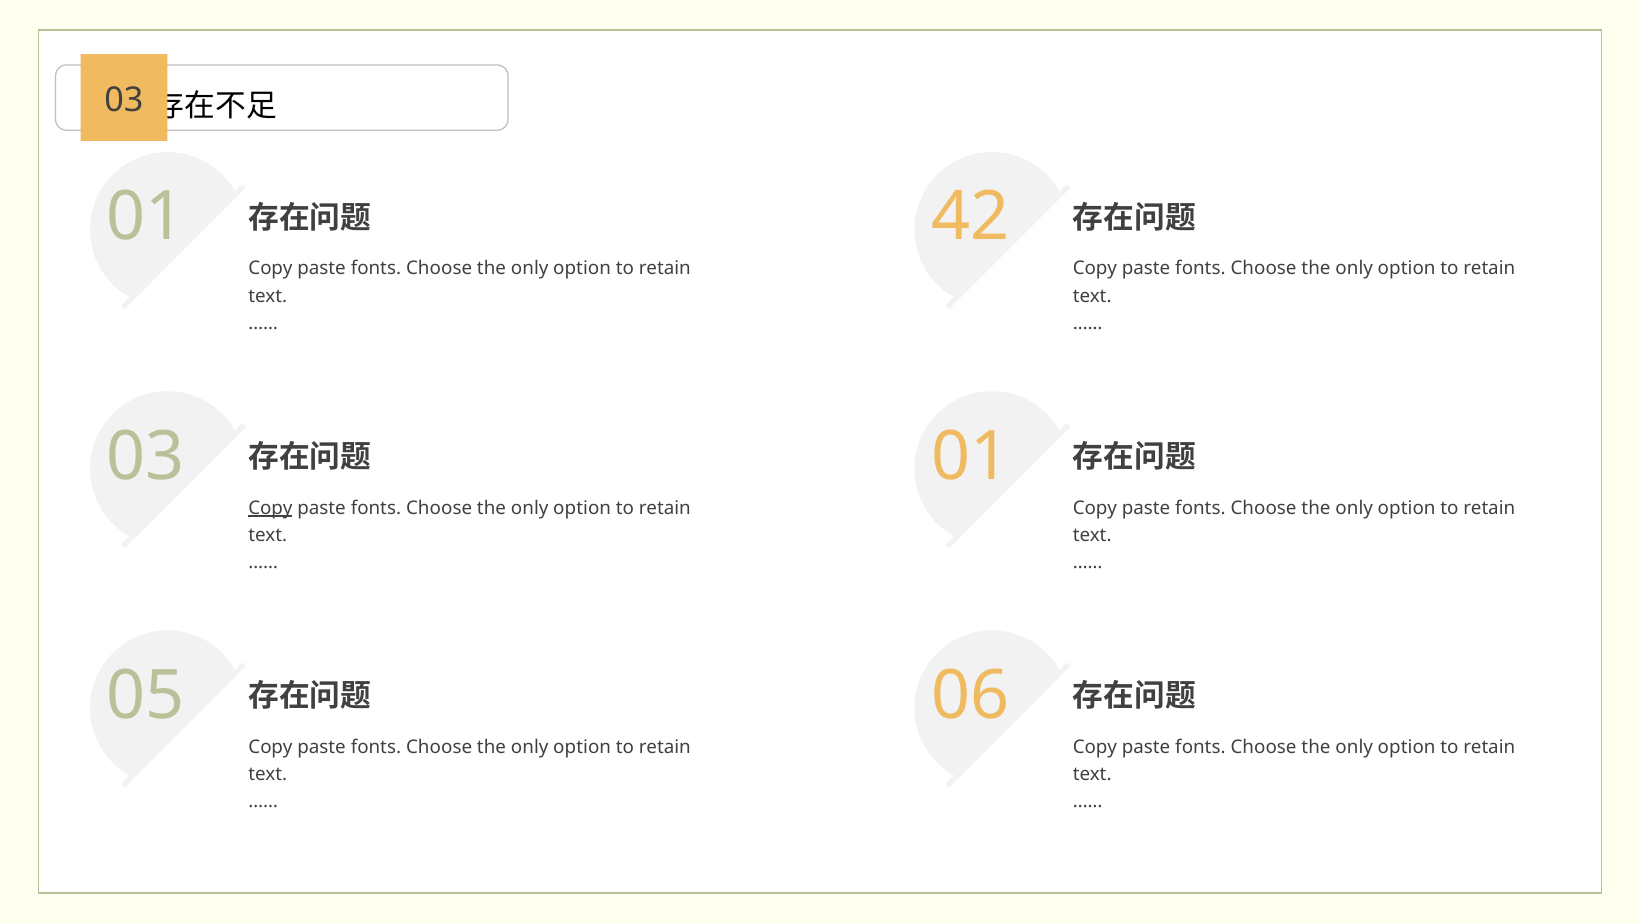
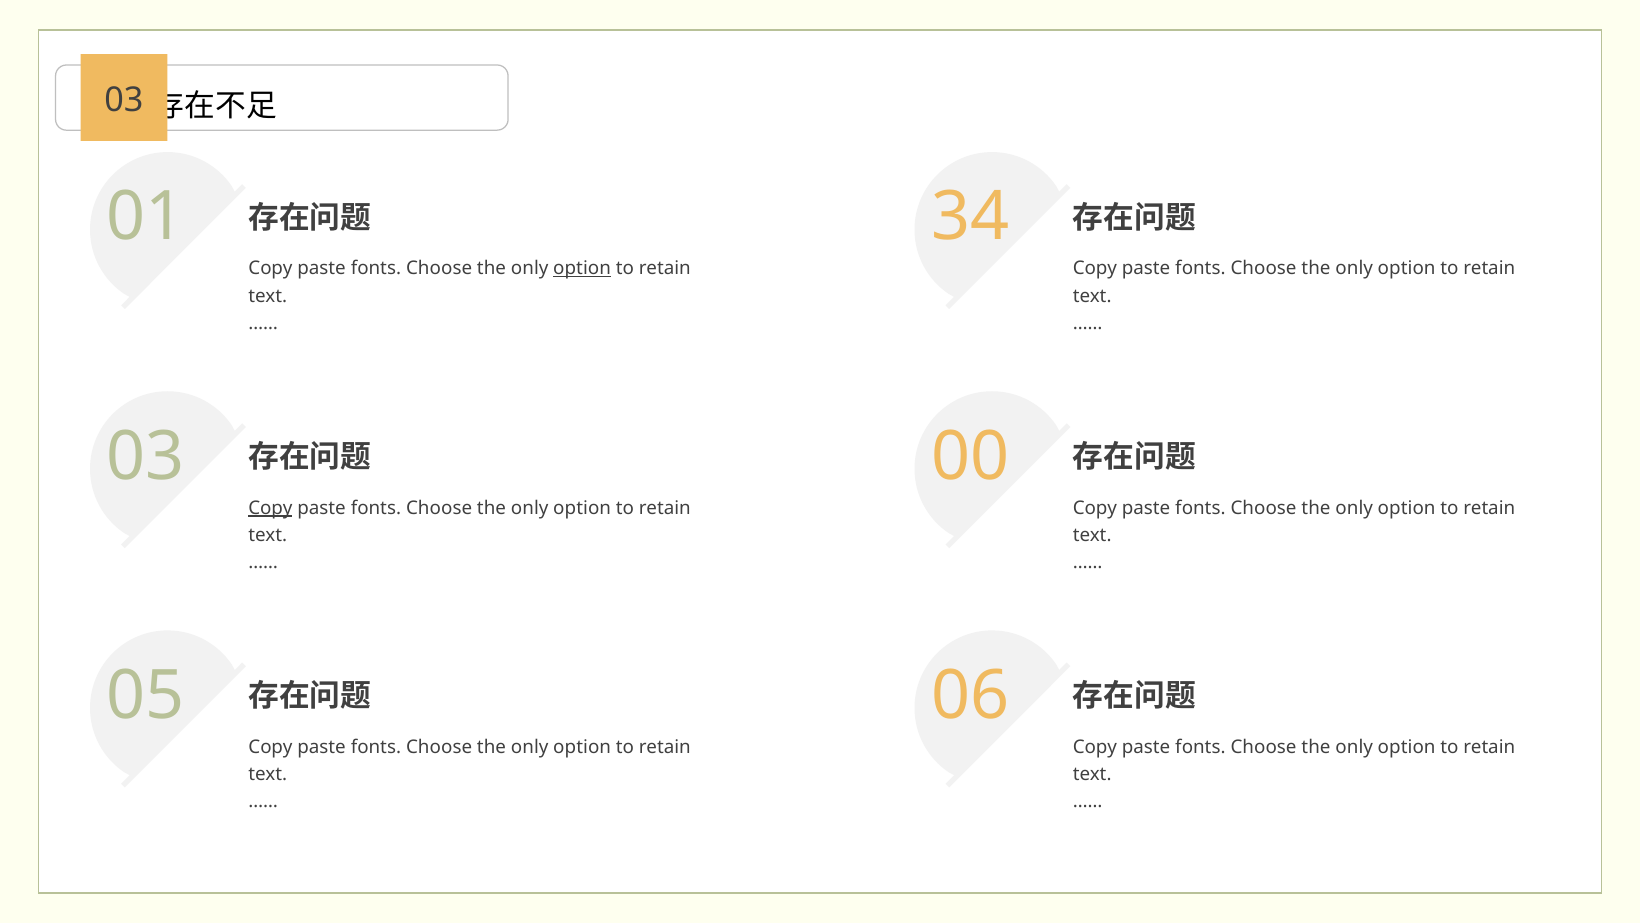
42: 42 -> 34 (970, 217)
option underline: none -> present (582, 269)
01: 01 -> 00 (970, 456)
